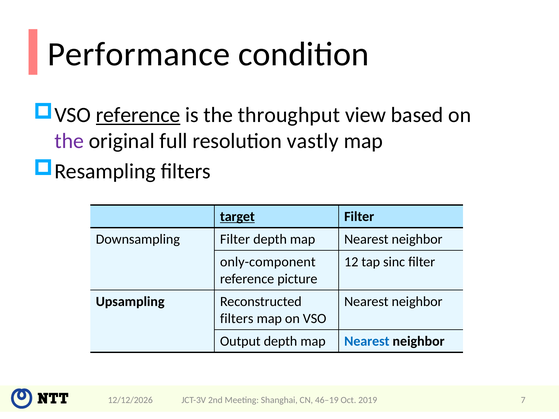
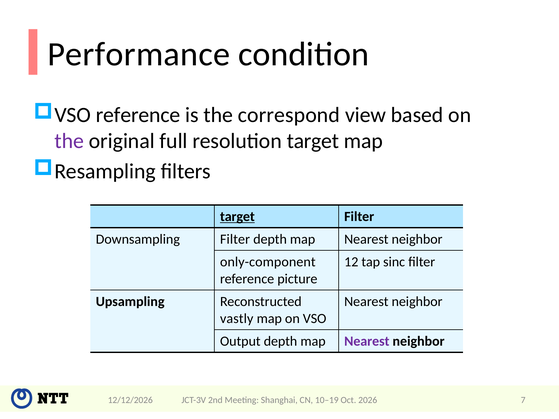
reference underline: present -> none (138, 115)
throughput: throughput -> correspond (289, 115)
resolution vastly: vastly -> target (313, 141)
filters: filters -> vastly (237, 319)
Nearest colour: blue -> purple (367, 342)
46–19: 46–19 -> 10–19 (327, 400)
2019: 2019 -> 2026 (368, 400)
